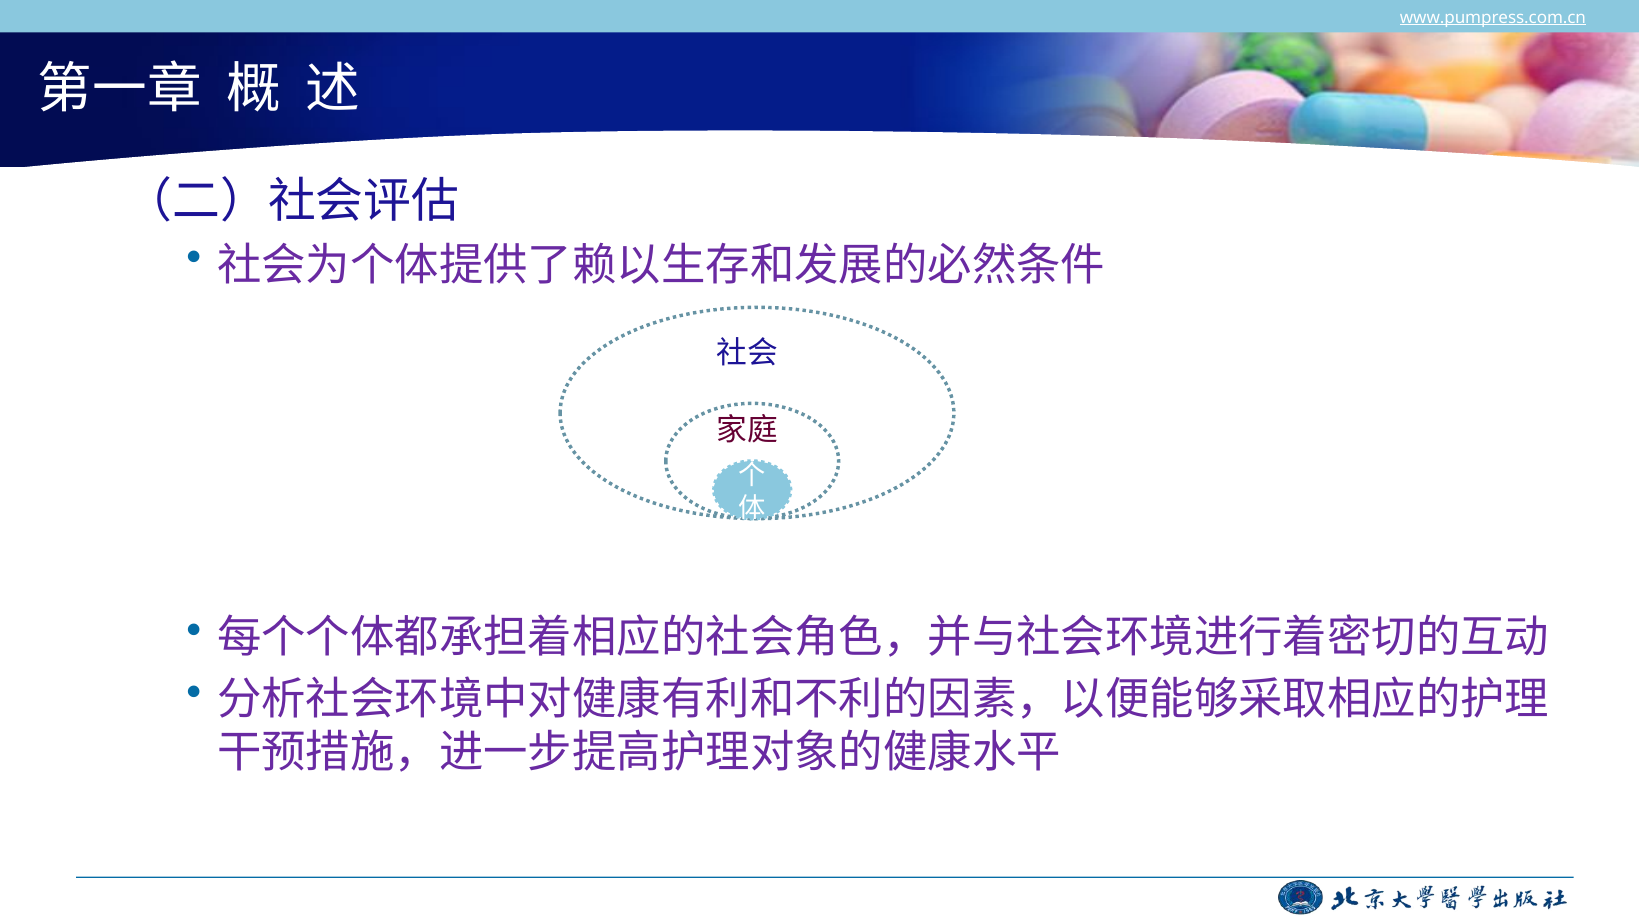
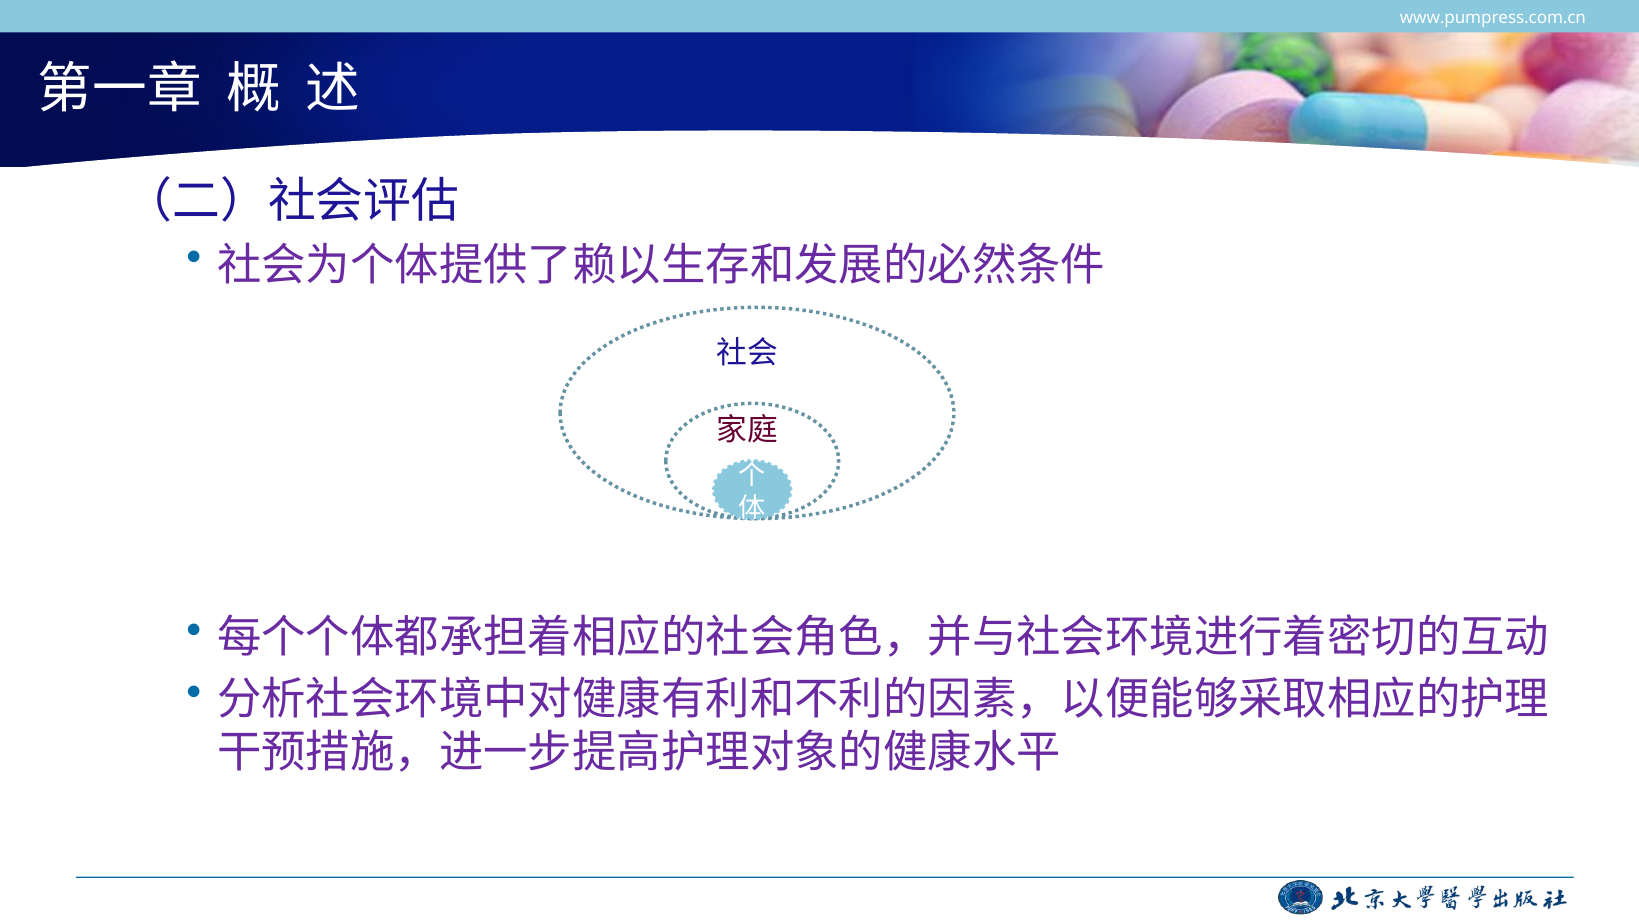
www.pumpress.com.cn underline: present -> none (1493, 18)
